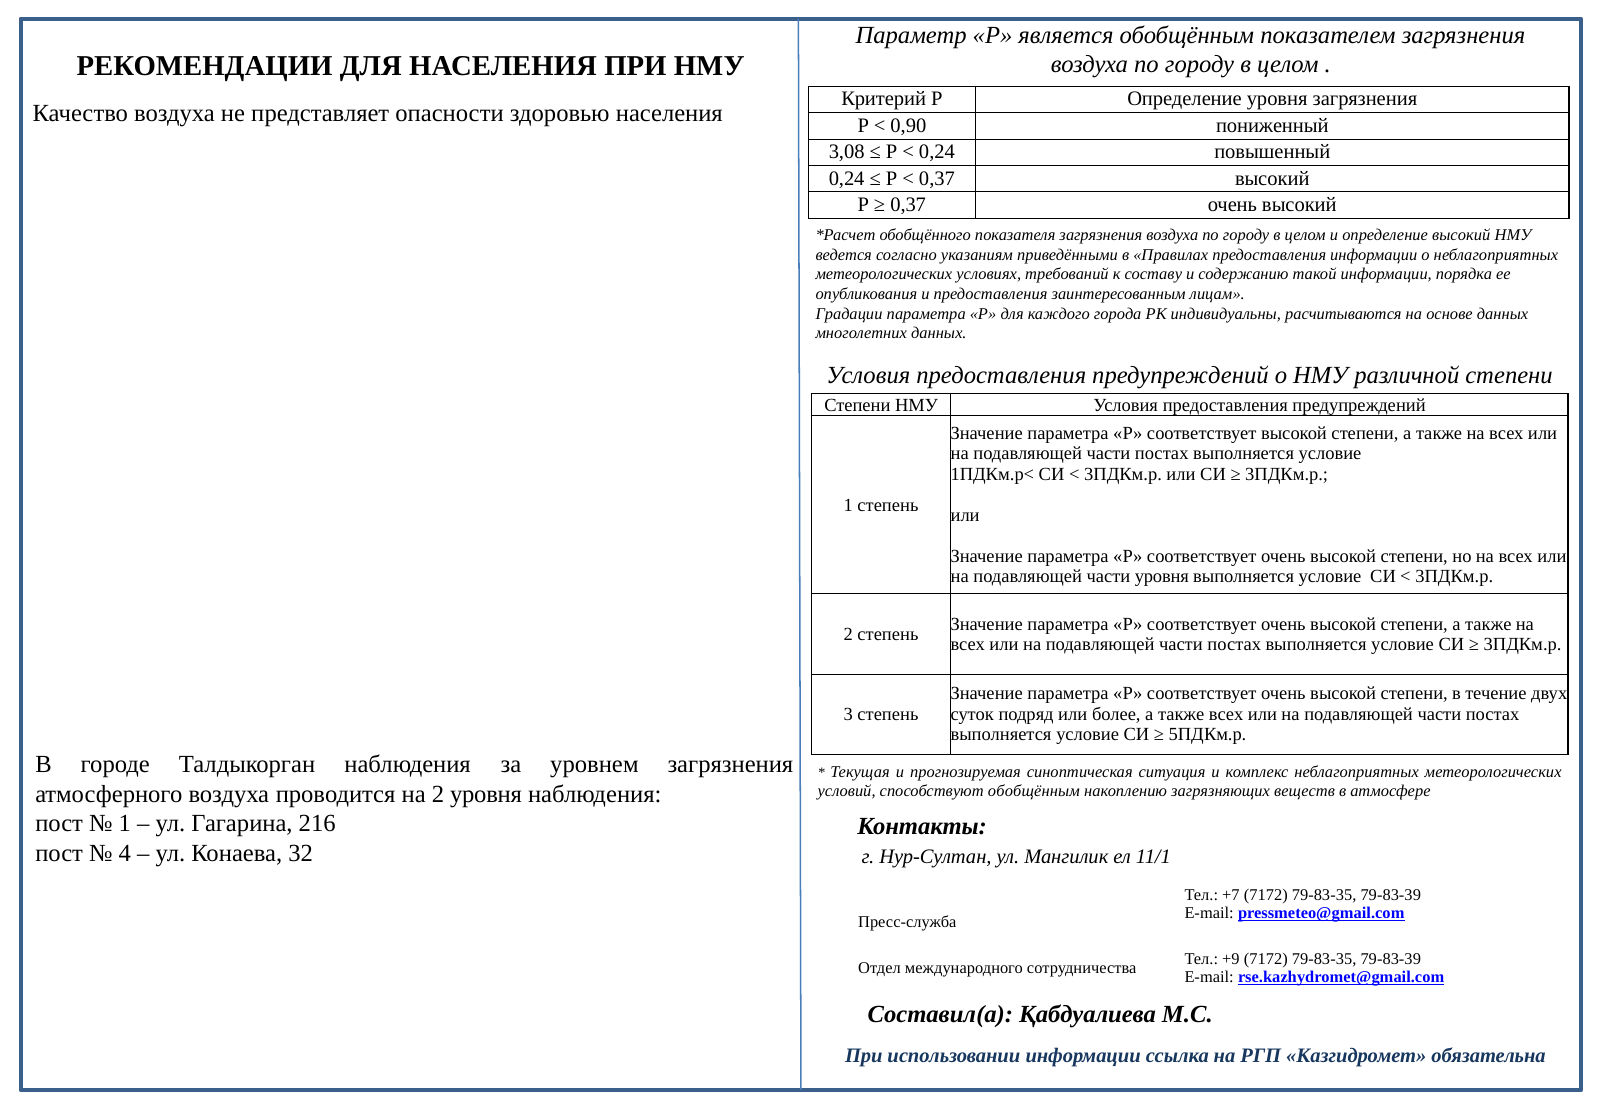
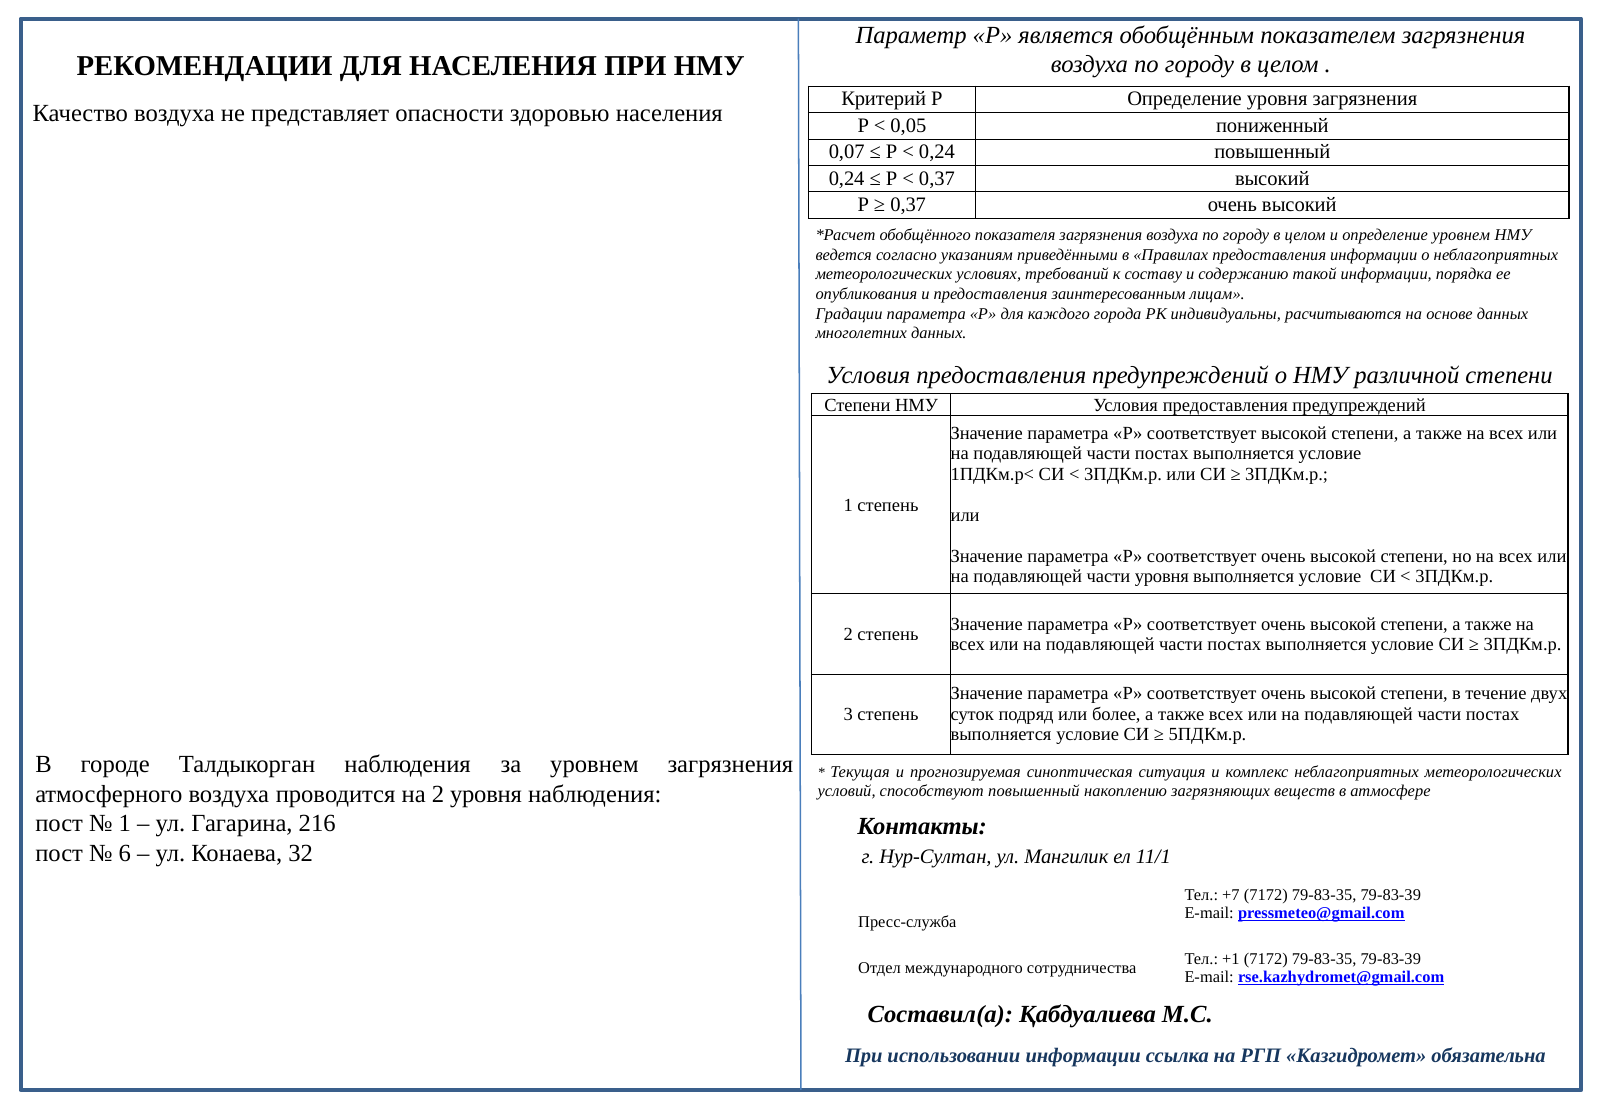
0,90: 0,90 -> 0,05 (908, 126)
3,08: 3,08 -> 0,07 (847, 152)
определение высокий: высокий -> уровнем (1461, 235)
способствуют обобщённым: обобщённым -> повышенный (1034, 791)
4: 4 -> 6 (125, 853)
+9: +9 -> +1 (1231, 959)
